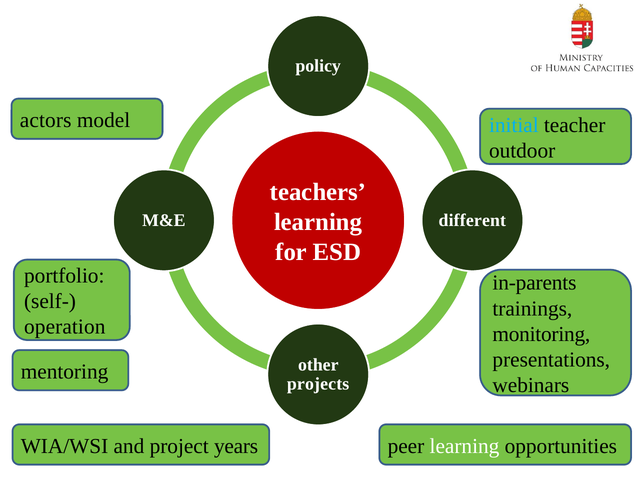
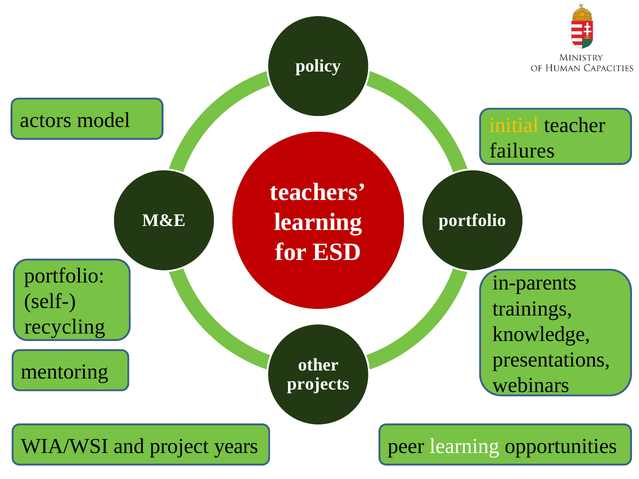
initial colour: light blue -> yellow (514, 125)
outdoor: outdoor -> failures (522, 151)
different: different -> portfolio (472, 220)
operation: operation -> recycling (65, 327)
monitoring: monitoring -> knowledge (541, 334)
